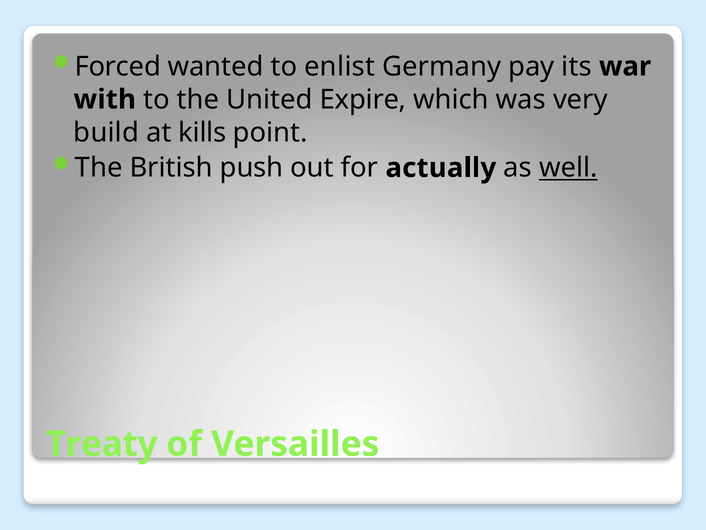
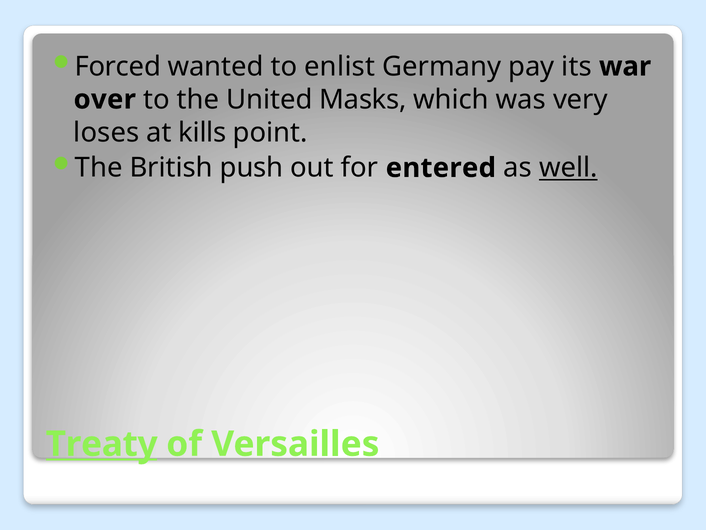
with: with -> over (105, 99)
Expire: Expire -> Masks (363, 99)
build: build -> loses (106, 132)
actually: actually -> entered (441, 168)
Treaty underline: none -> present (102, 444)
